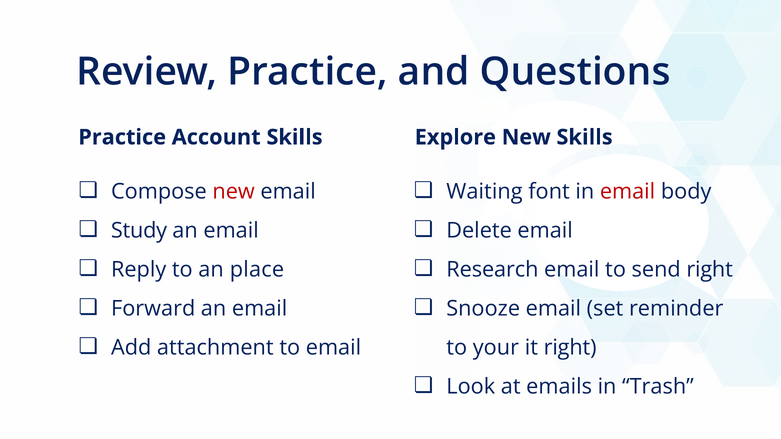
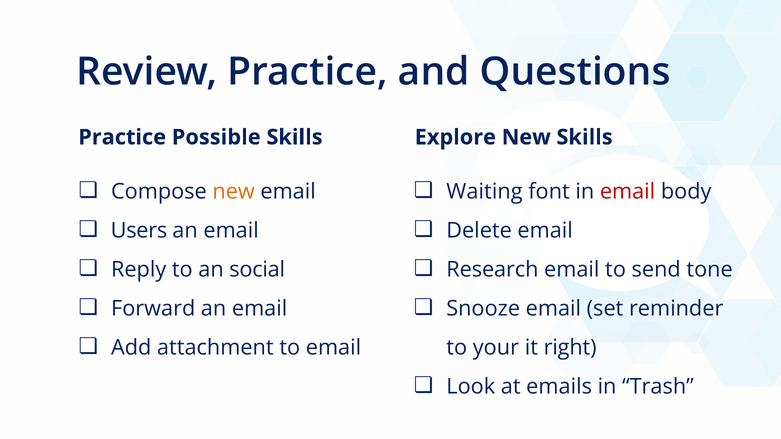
Account: Account -> Possible (216, 137)
new colour: red -> orange (234, 192)
Study: Study -> Users (139, 231)
place: place -> social (257, 270)
send right: right -> tone (710, 270)
